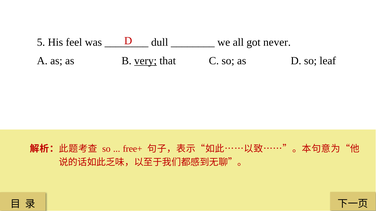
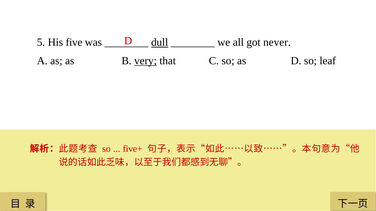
feel: feel -> five (74, 42)
dull underline: none -> present (160, 42)
free+: free+ -> five+ (133, 149)
